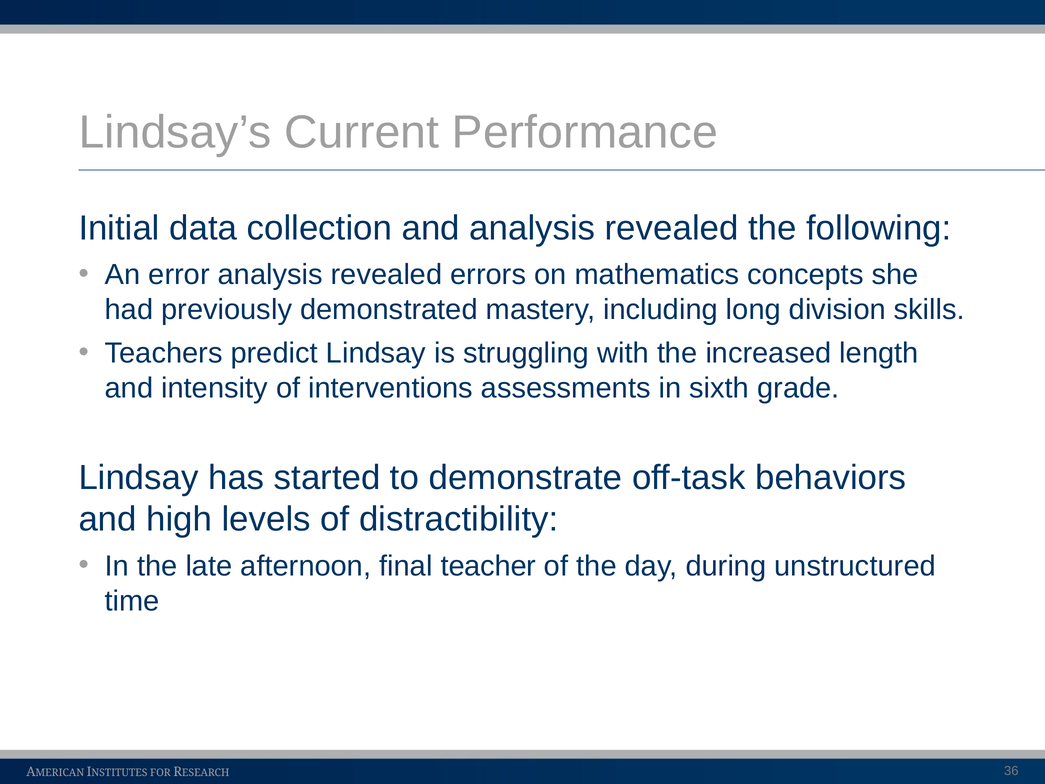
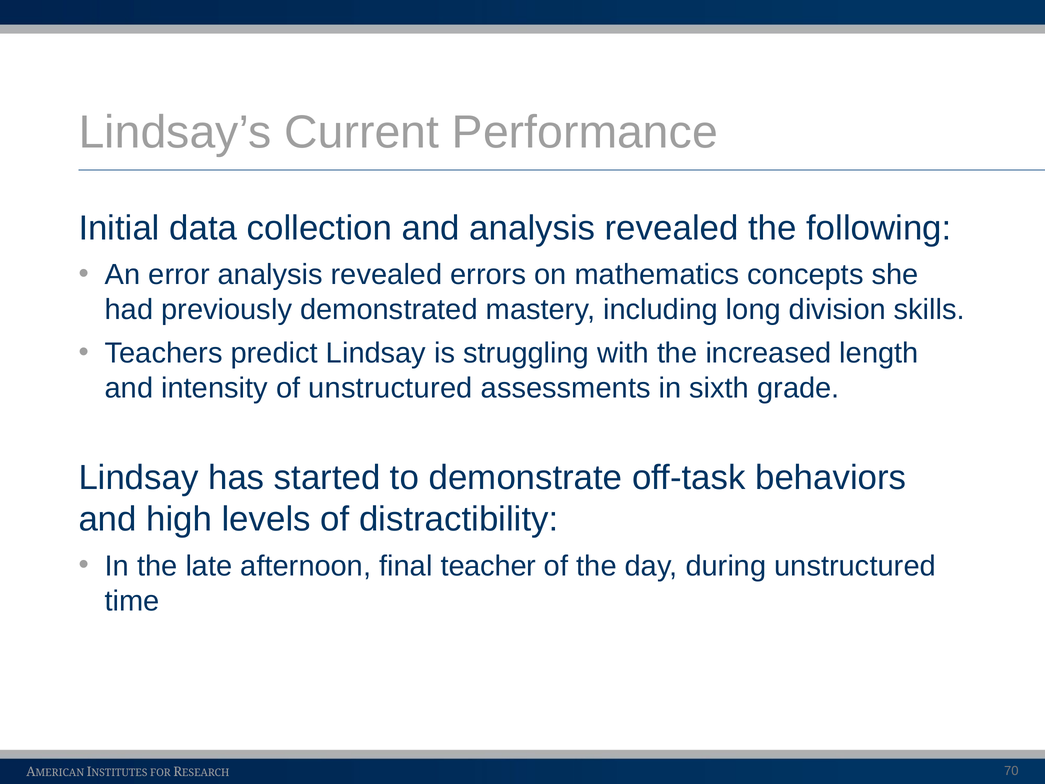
of interventions: interventions -> unstructured (390, 388)
36: 36 -> 70 (1011, 771)
